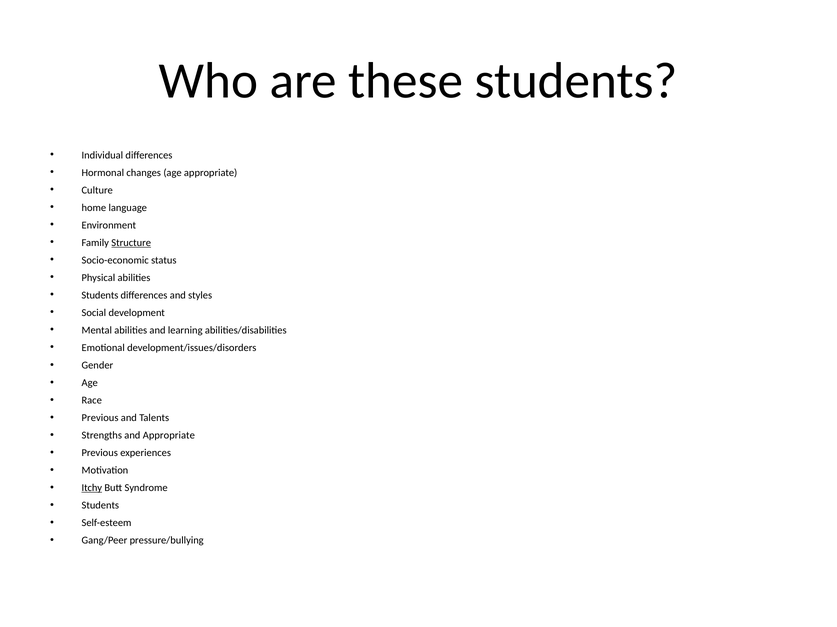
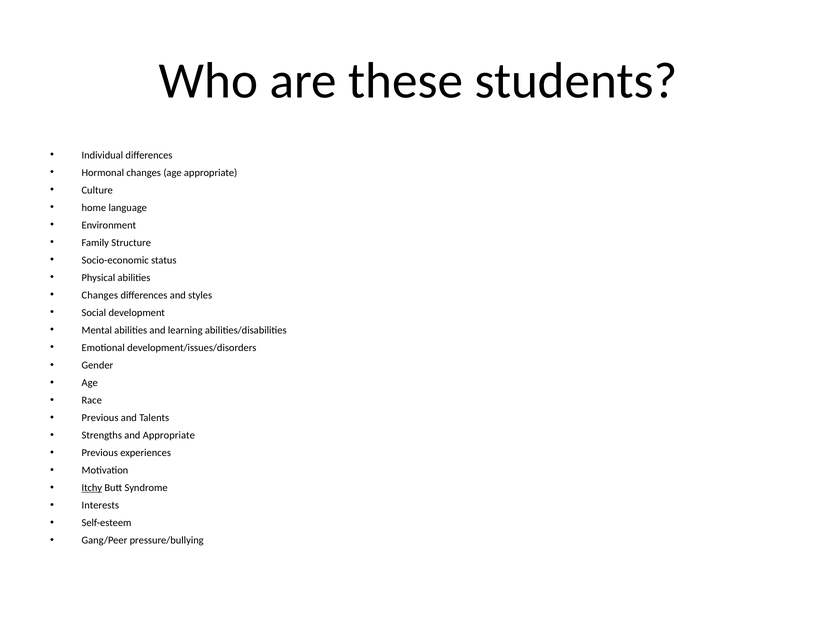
Structure underline: present -> none (131, 243)
Students: Students -> Changes (100, 295)
Students: Students -> Interests (100, 506)
